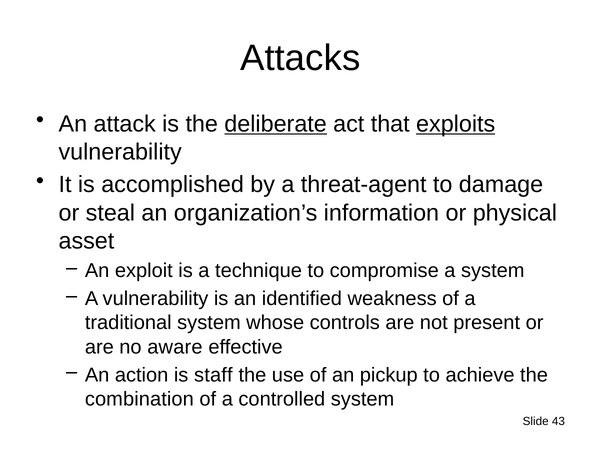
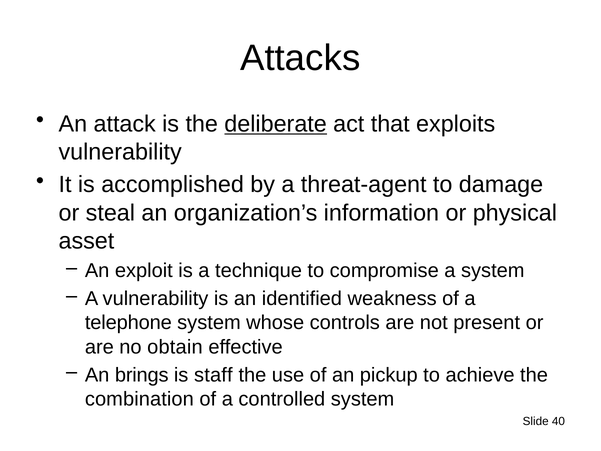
exploits underline: present -> none (456, 124)
traditional: traditional -> telephone (128, 323)
aware: aware -> obtain (175, 347)
action: action -> brings (142, 375)
43: 43 -> 40 (558, 421)
